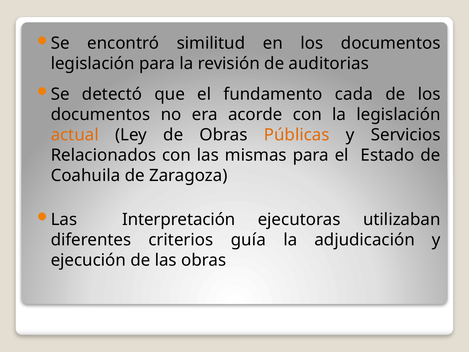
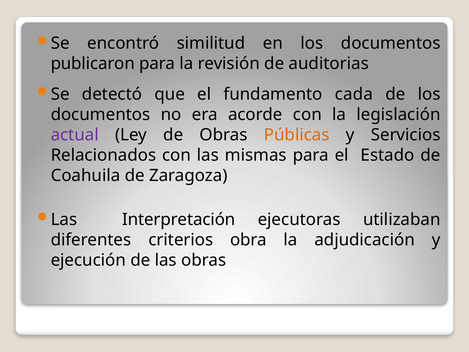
legislación: legislación -> publicaron (93, 64)
actual colour: orange -> purple (75, 135)
guía: guía -> obra (248, 240)
